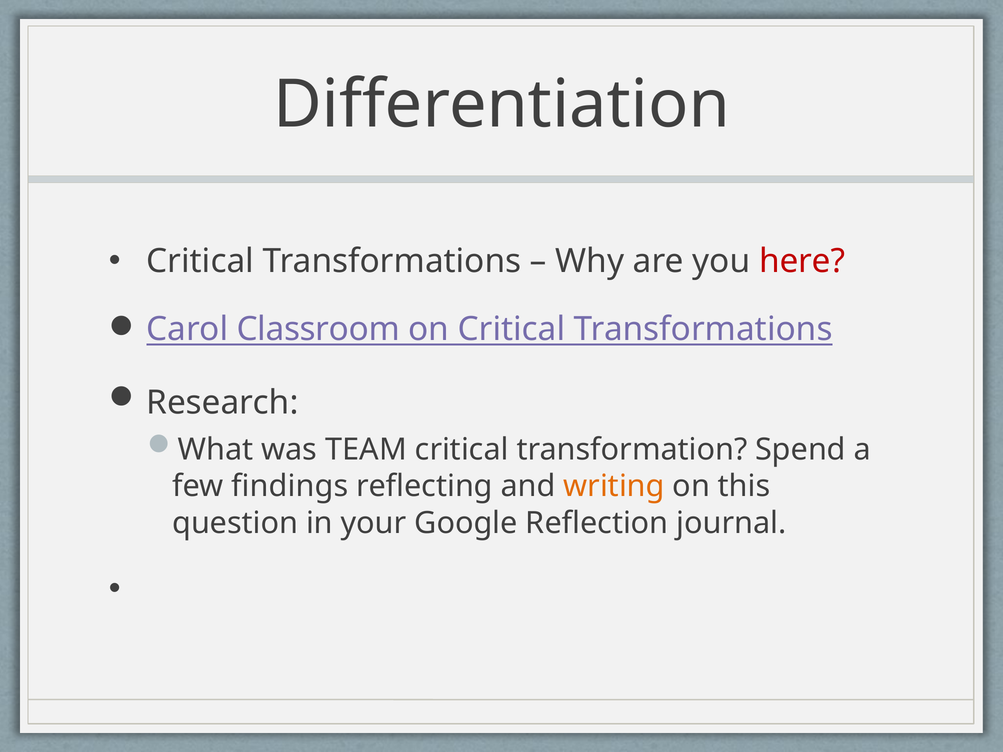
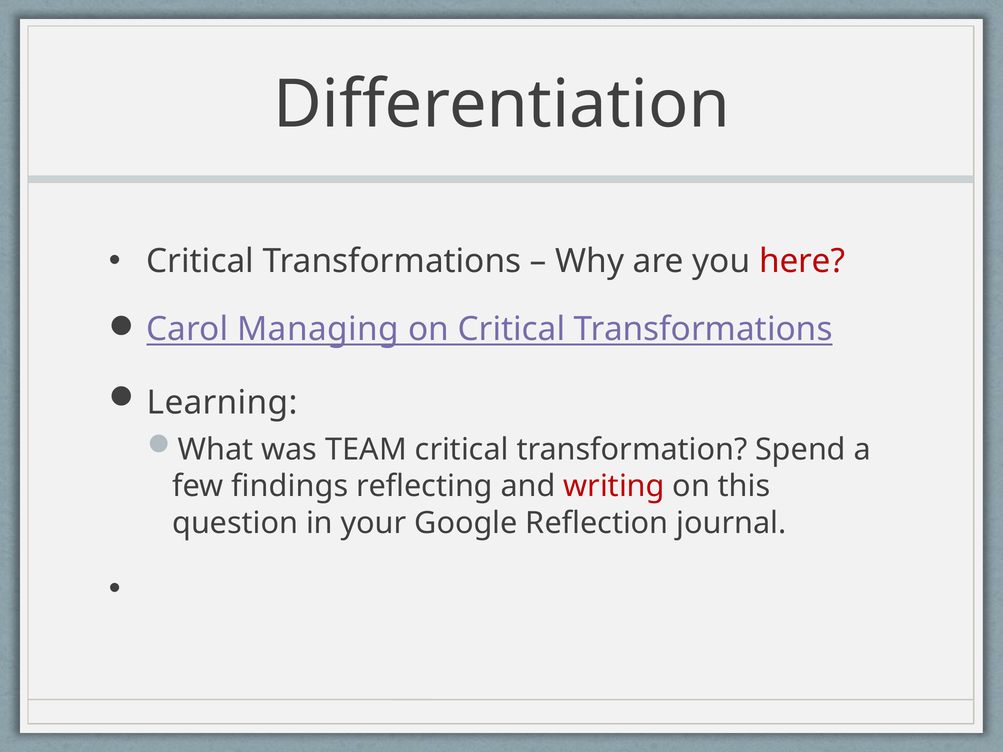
Classroom: Classroom -> Managing (318, 329)
Research: Research -> Learning (222, 403)
writing colour: orange -> red (614, 486)
